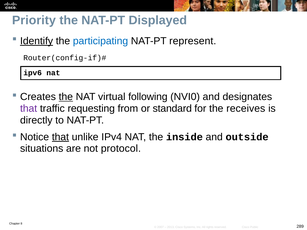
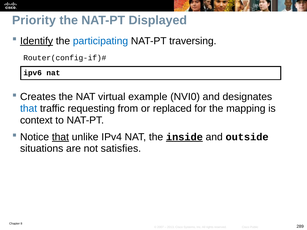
represent: represent -> traversing (193, 41)
the underline: present -> none (66, 97)
following: following -> example (148, 97)
that colour: purple -> blue (29, 109)
standard: standard -> replaced (172, 109)
receives: receives -> mapping (246, 109)
directly: directly -> context (36, 120)
inside underline: none -> present (184, 137)
protocol: protocol -> satisfies (121, 149)
